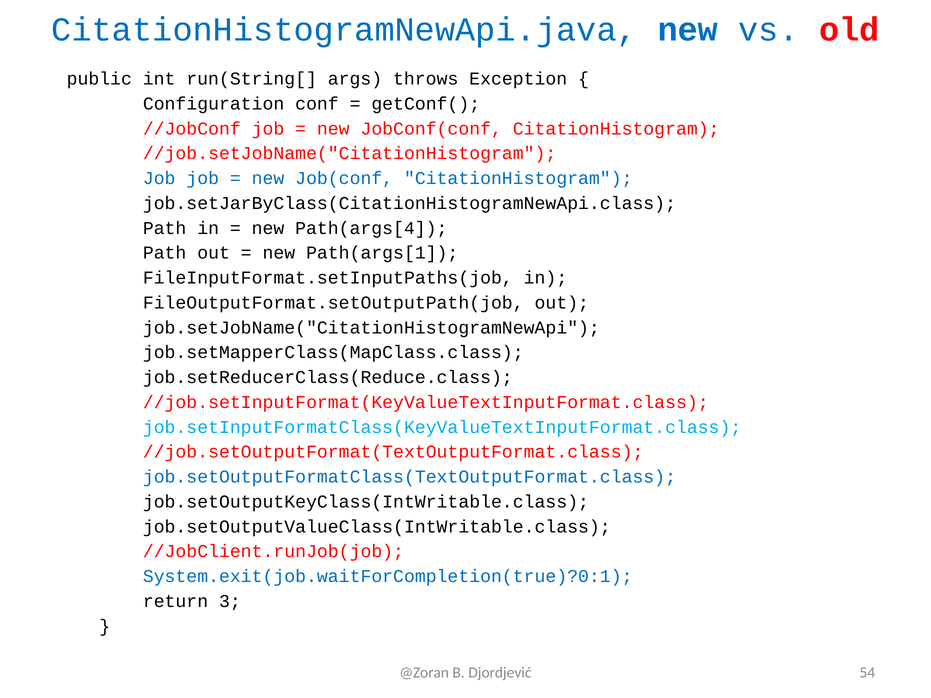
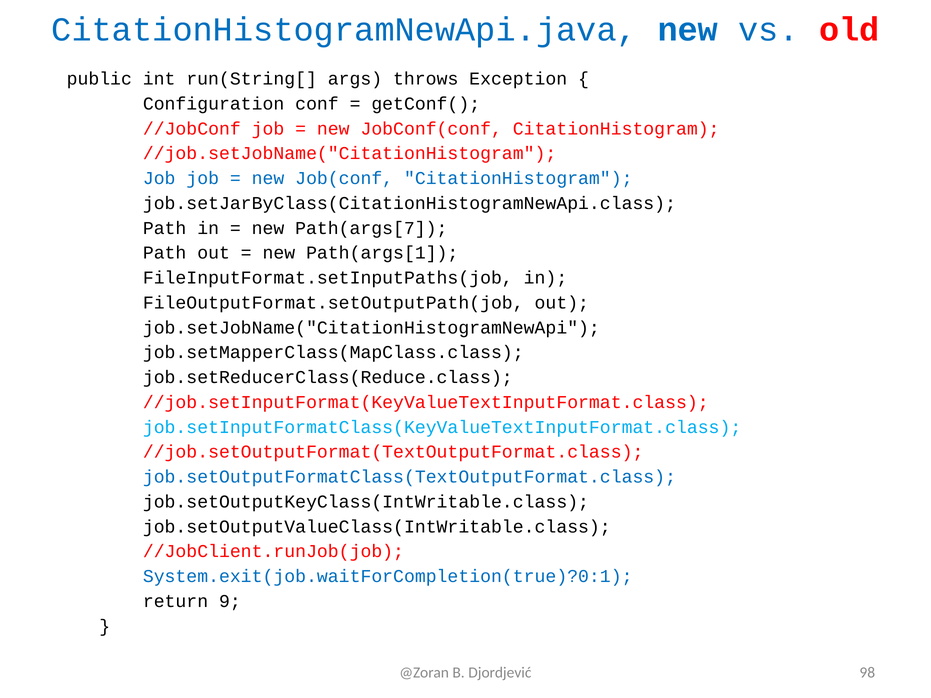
Path(args[4: Path(args[4 -> Path(args[7 (371, 228)
3: 3 -> 9 (230, 601)
54: 54 -> 98 (867, 673)
